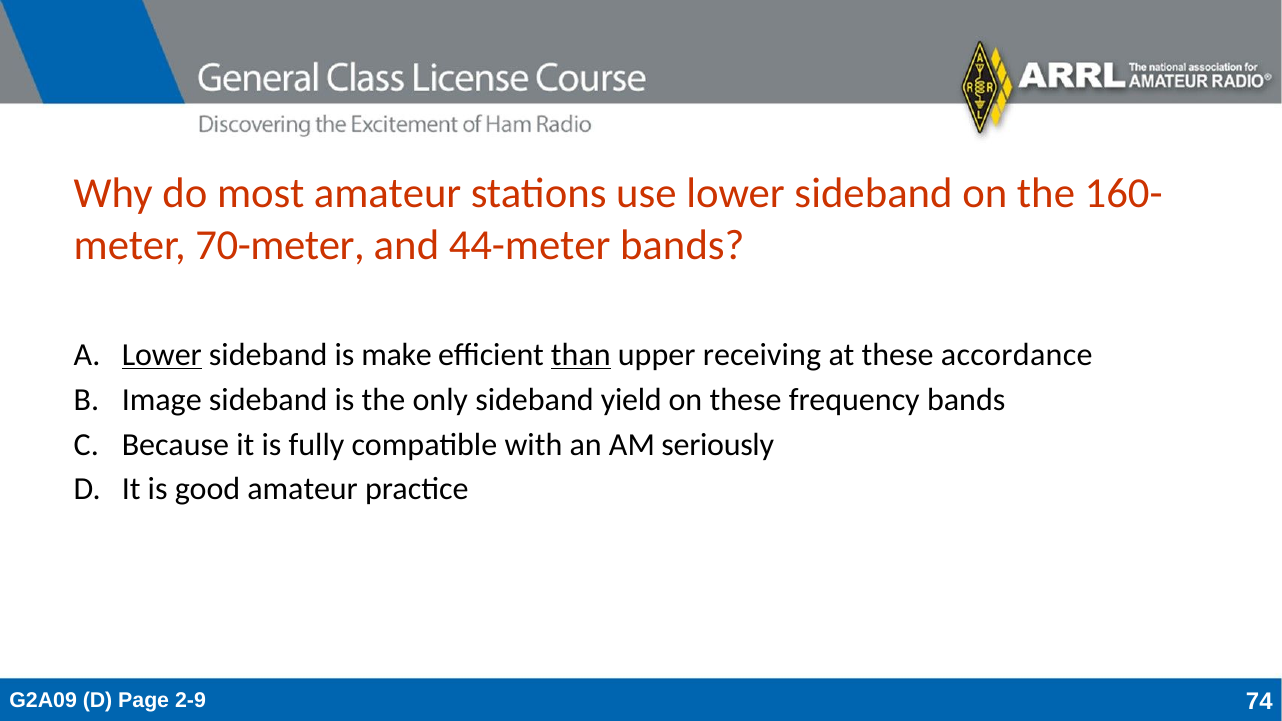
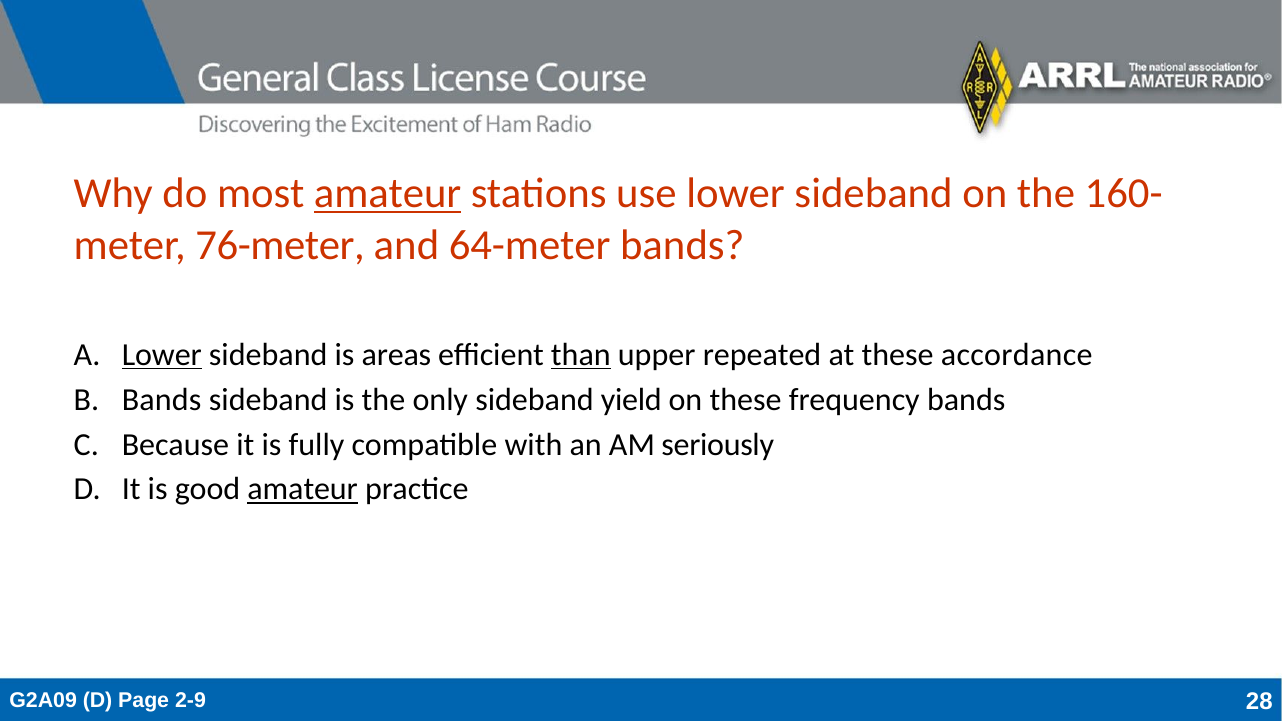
amateur underline: none -> present (388, 194)
70-meter: 70-meter -> 76-meter (280, 245)
44-meter: 44-meter -> 64-meter (530, 245)
make: make -> areas (396, 355)
receiving: receiving -> repeated (762, 355)
Image: Image -> Bands (162, 400)
amateur underline: none -> present (303, 489)
74: 74 -> 28 (1259, 702)
